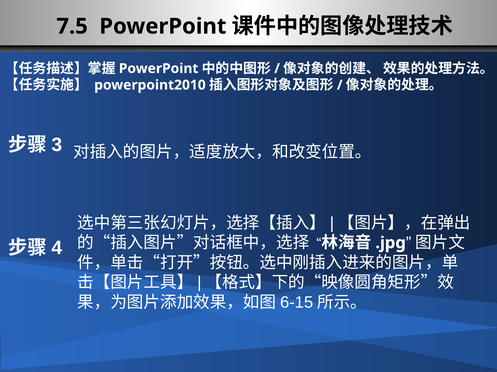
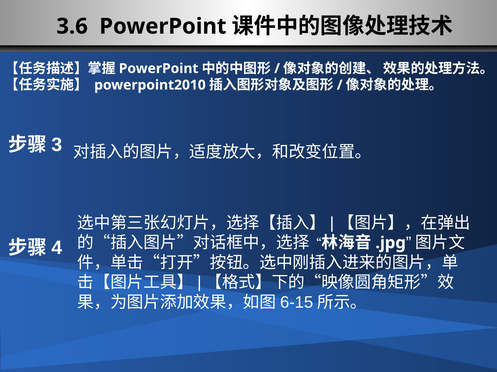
7.5: 7.5 -> 3.6 (72, 26)
